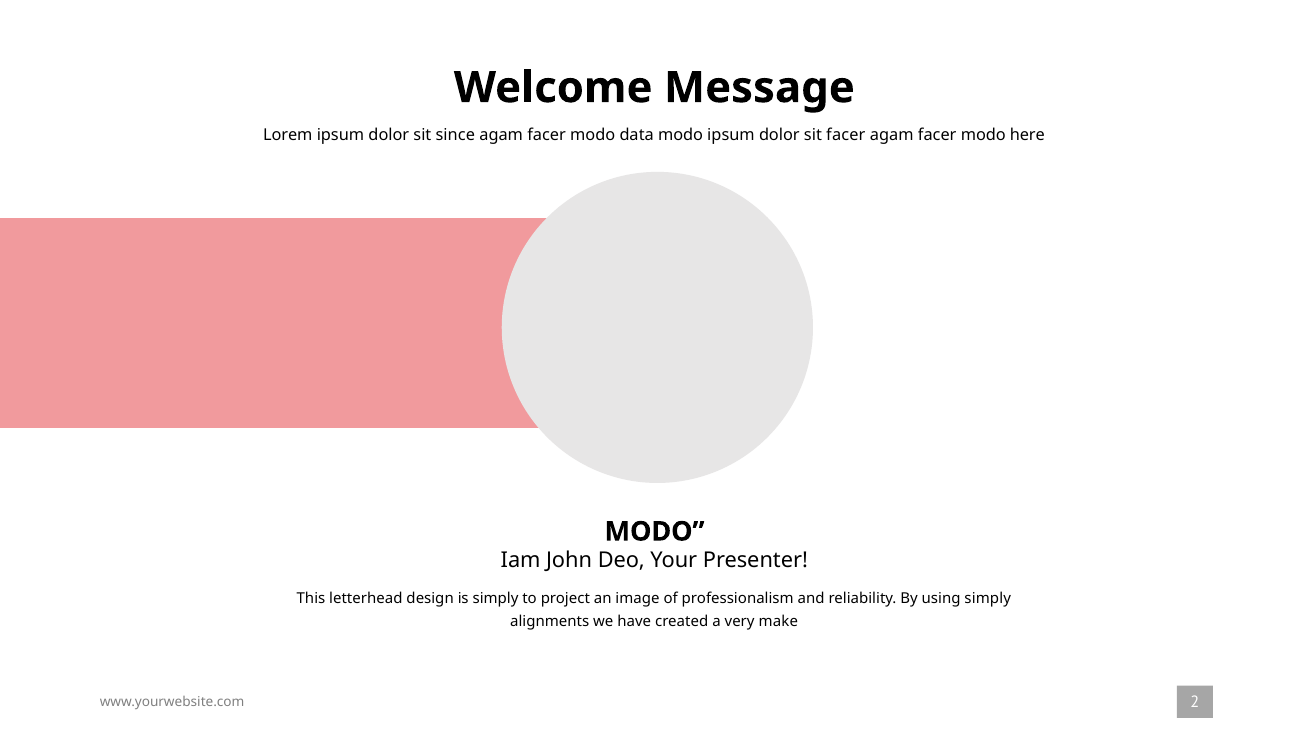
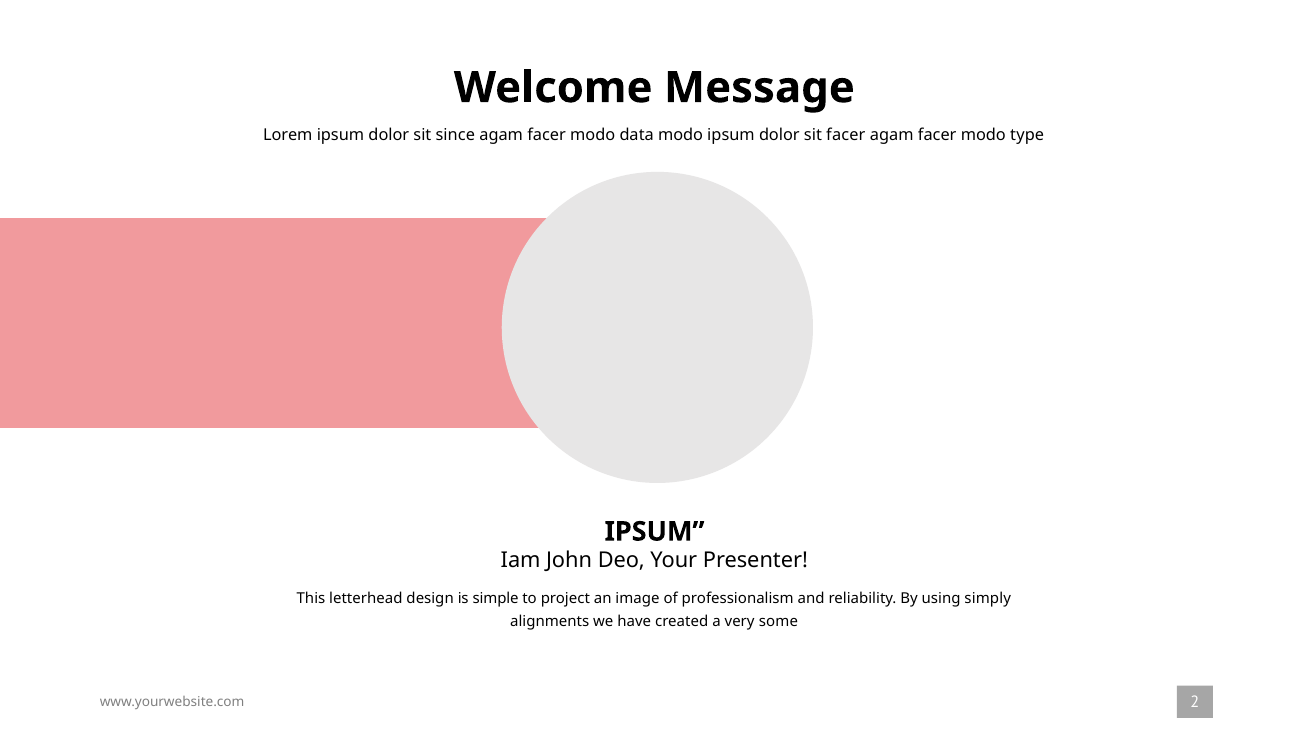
here: here -> type (1027, 135)
MODO: MODO -> IPSUM (654, 532)
is simply: simply -> simple (496, 599)
make: make -> some (778, 622)
